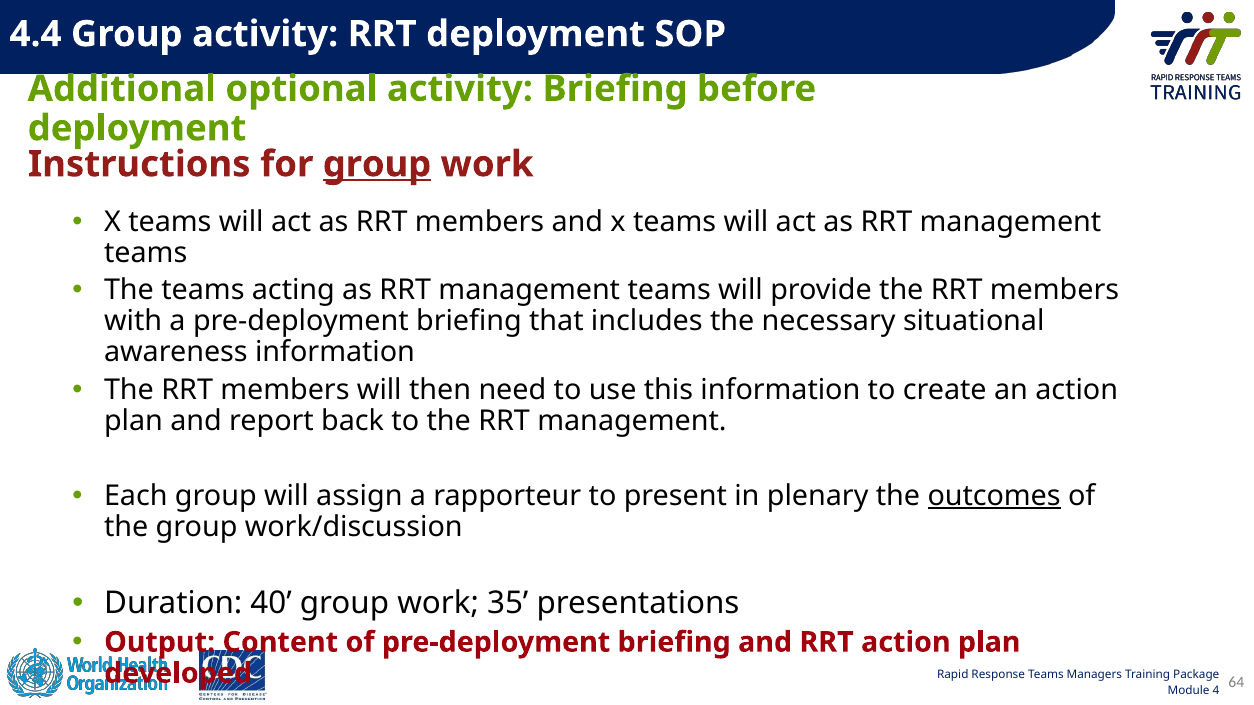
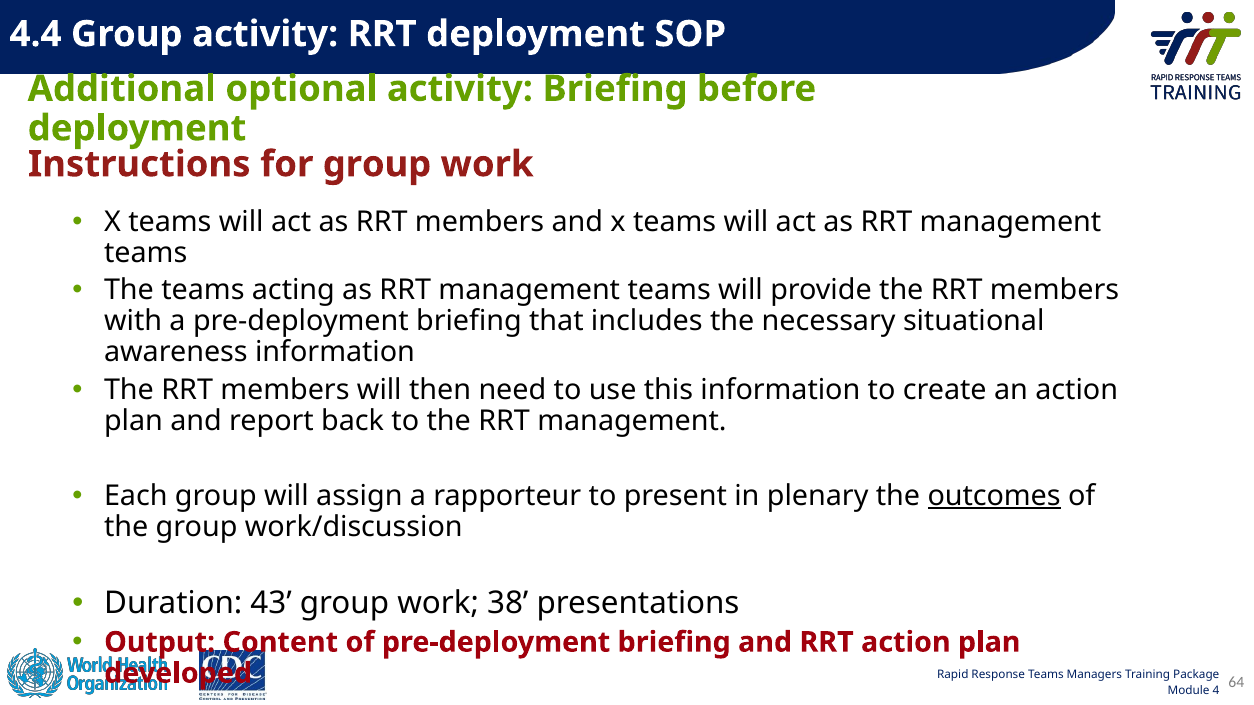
group underline: present -> none (377, 164)
40: 40 -> 43 (271, 604)
35: 35 -> 38 (508, 604)
